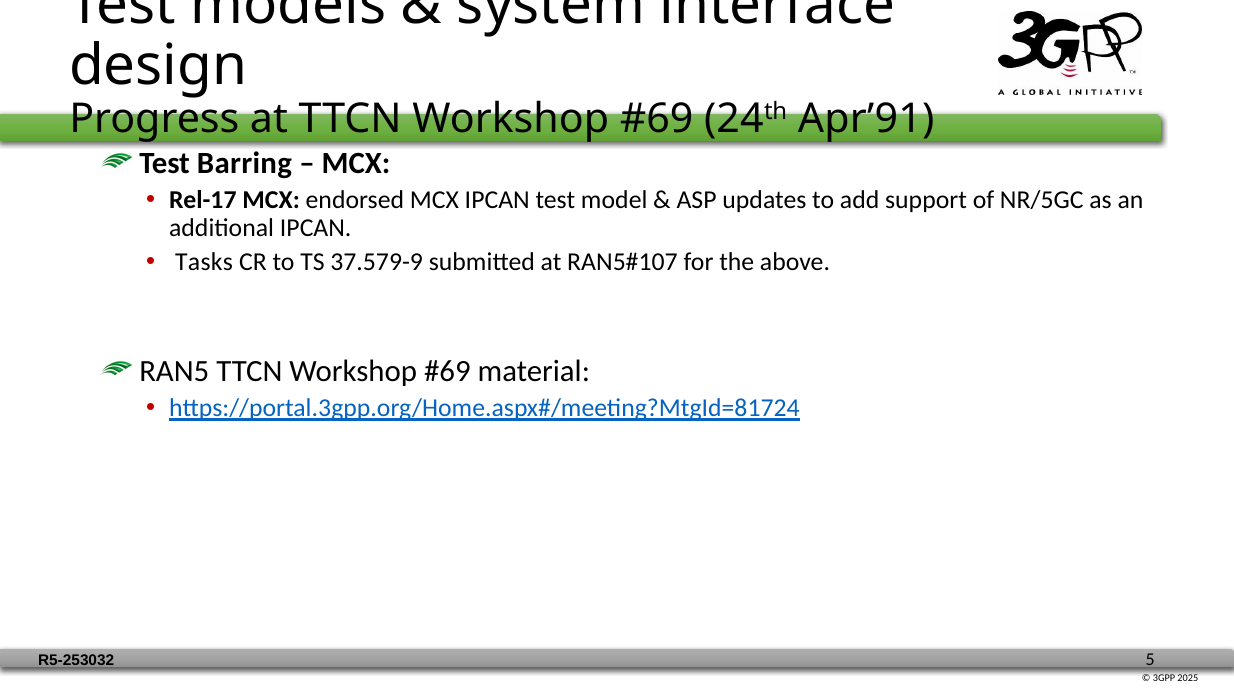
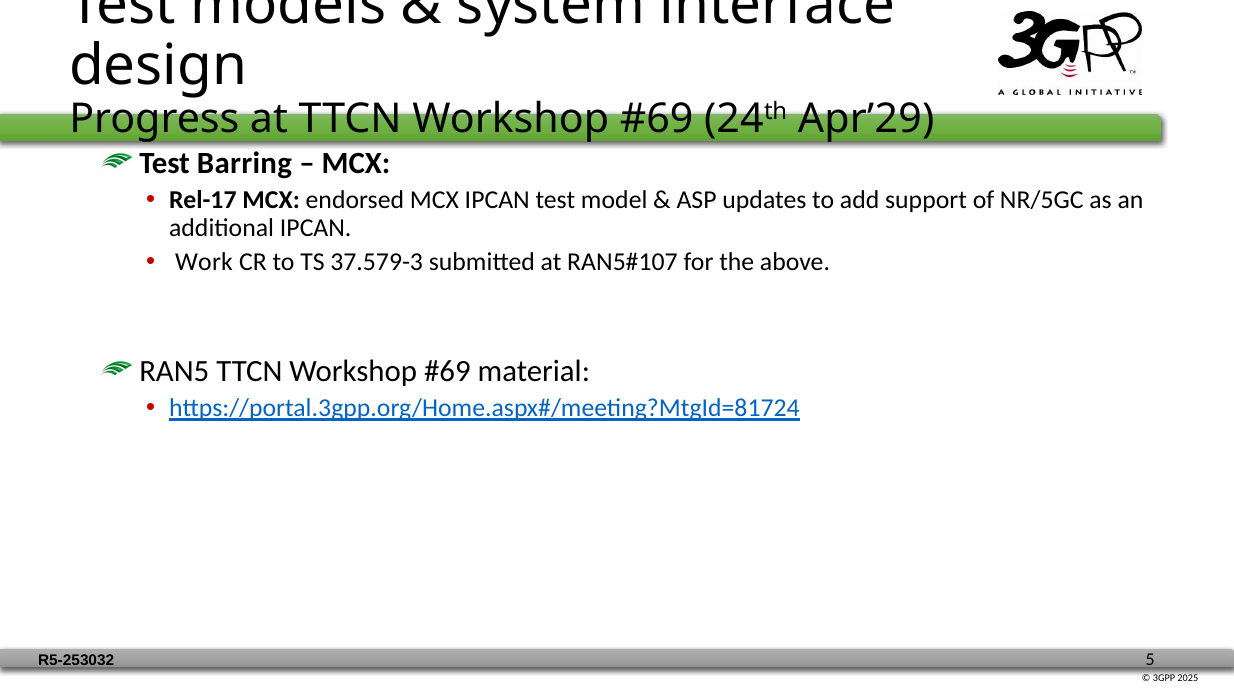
Apr’91: Apr’91 -> Apr’29 (866, 119)
Tasks: Tasks -> Work (204, 262)
37.579-9: 37.579-9 -> 37.579-3 (377, 262)
